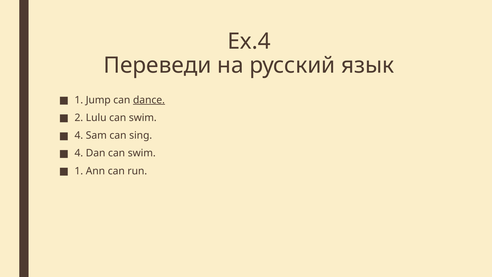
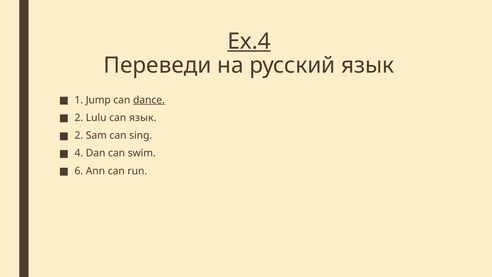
Ex.4 underline: none -> present (249, 41)
Lulu can swim: swim -> язык (143, 118)
4: 4 -> 2 (79, 135)
1: 1 -> 6 (79, 171)
